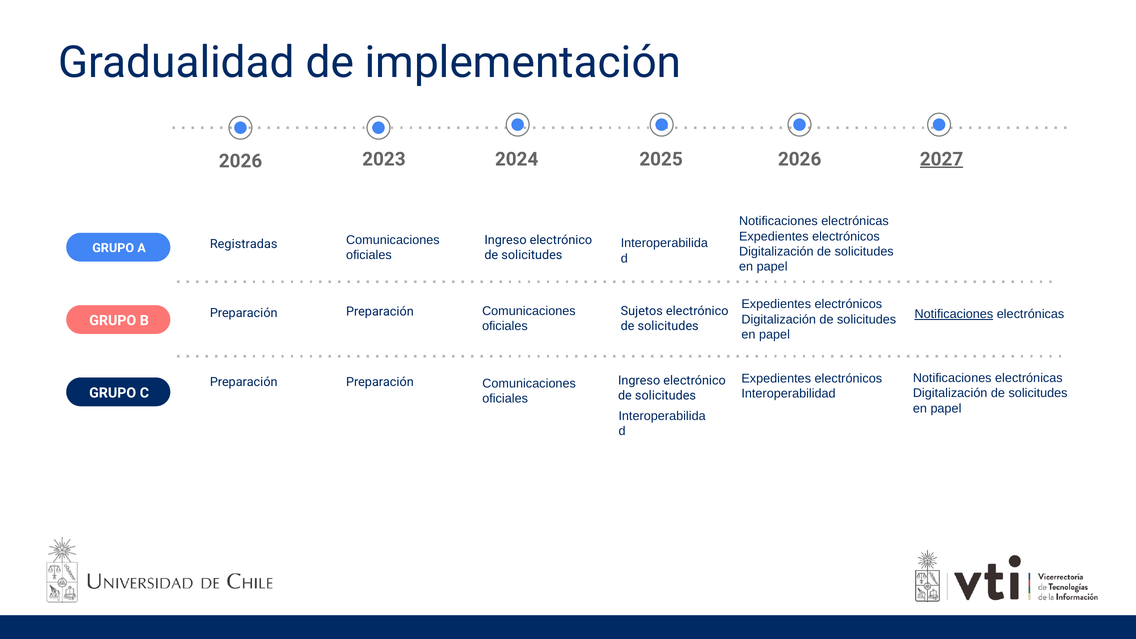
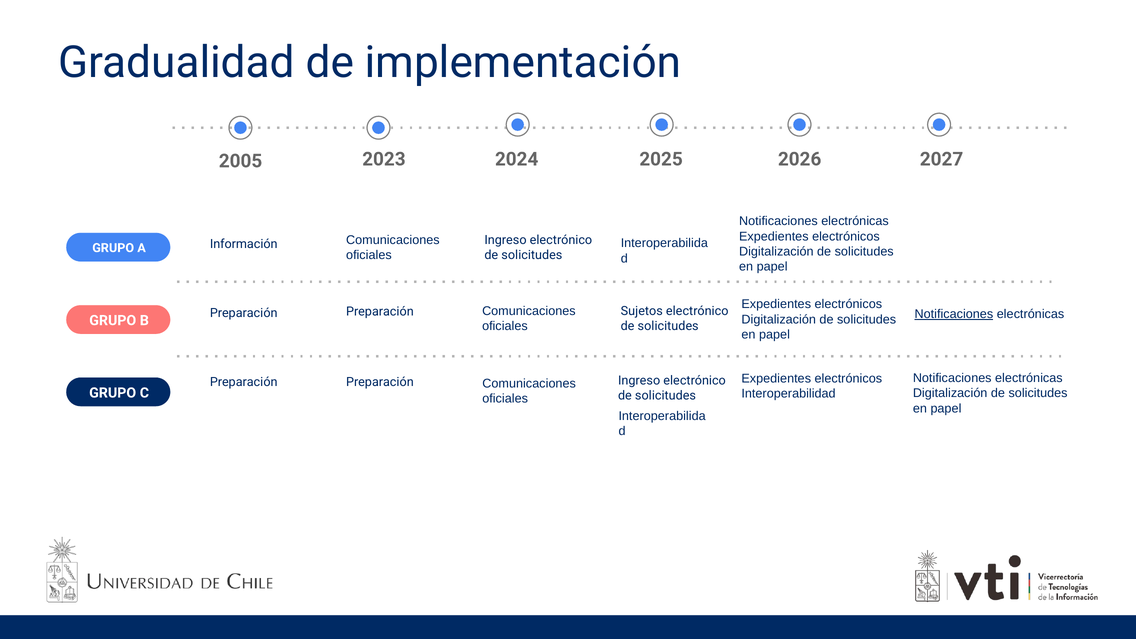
2026: 2026 -> 2005 (241, 161)
2027 underline: present -> none (942, 159)
Registradas: Registradas -> Información (244, 244)
